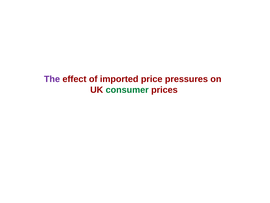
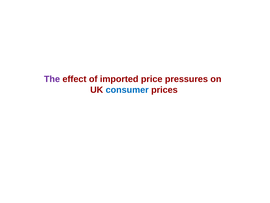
consumer colour: green -> blue (127, 90)
